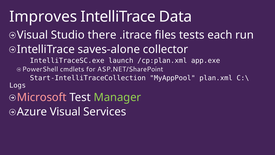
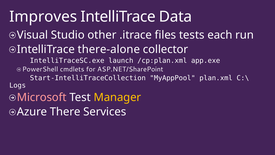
there: there -> other (102, 35)
saves-alone: saves-alone -> there-alone (109, 49)
Manager colour: light green -> yellow (117, 97)
Azure Visual: Visual -> There (65, 112)
